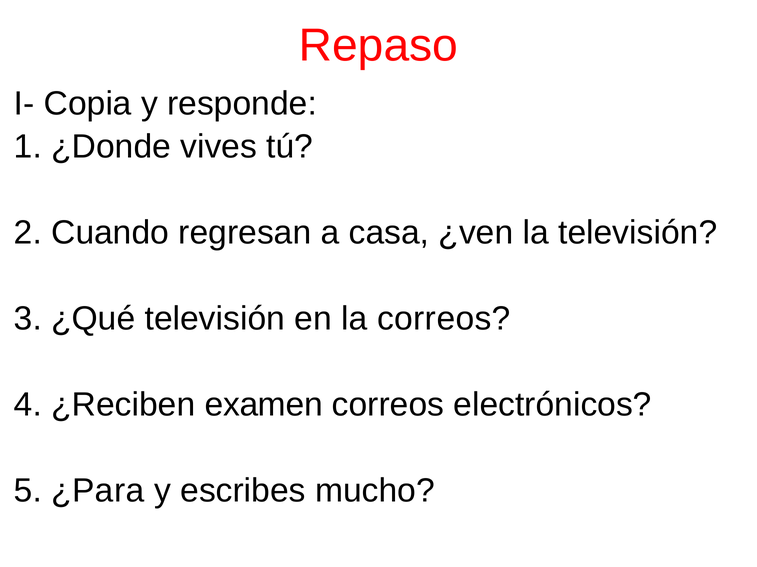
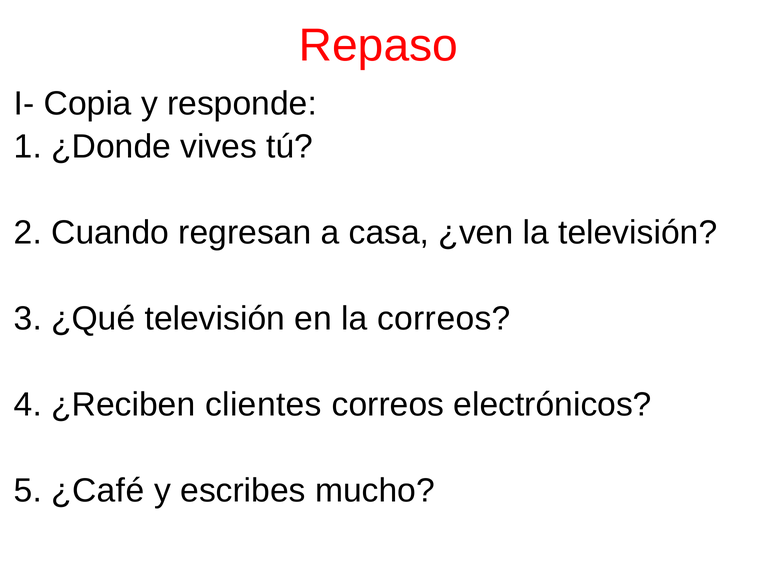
examen: examen -> clientes (263, 405)
¿Para: ¿Para -> ¿Café (98, 492)
